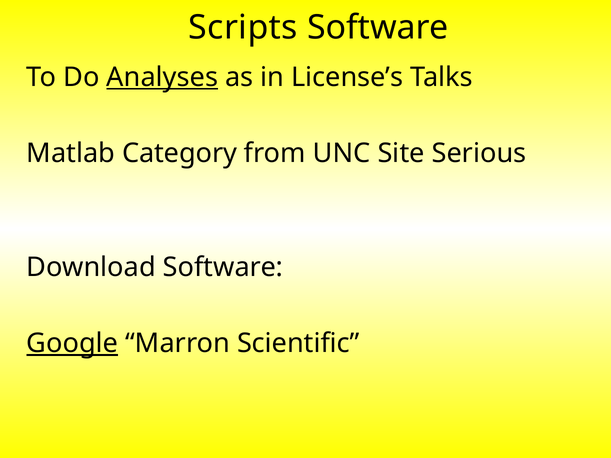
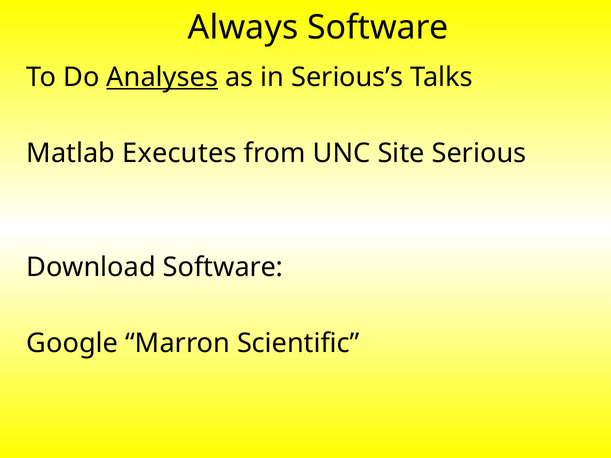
Scripts: Scripts -> Always (243, 28)
License’s: License’s -> Serious’s (347, 77)
Category: Category -> Executes (179, 153)
Google underline: present -> none (72, 343)
